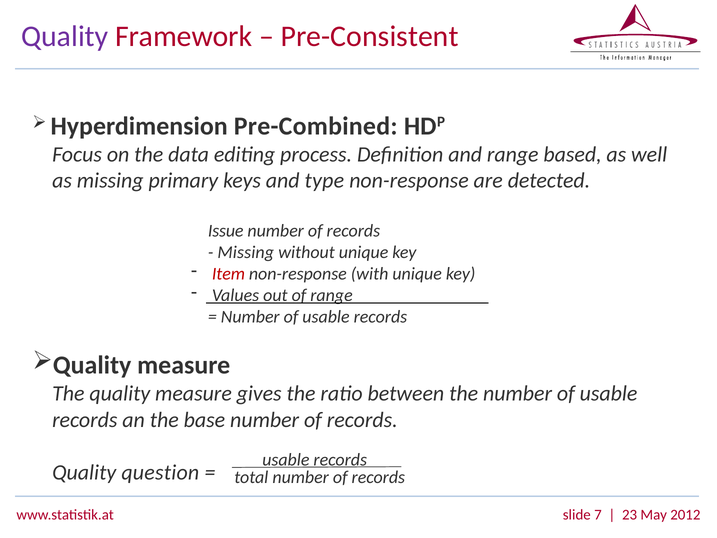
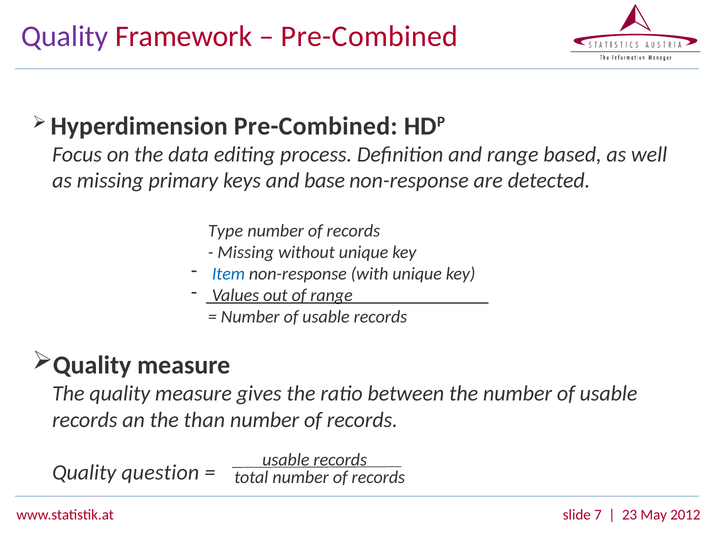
Pre-Consistent: Pre-Consistent -> Pre-Combined (369, 36)
type: type -> base (325, 181)
Issue: Issue -> Type (226, 231)
Item colour: red -> blue (228, 274)
base: base -> than (204, 420)
